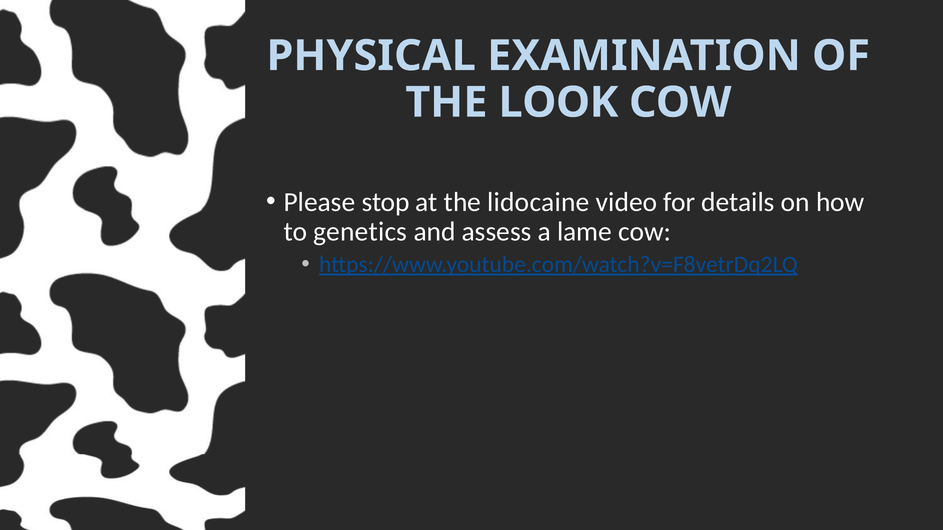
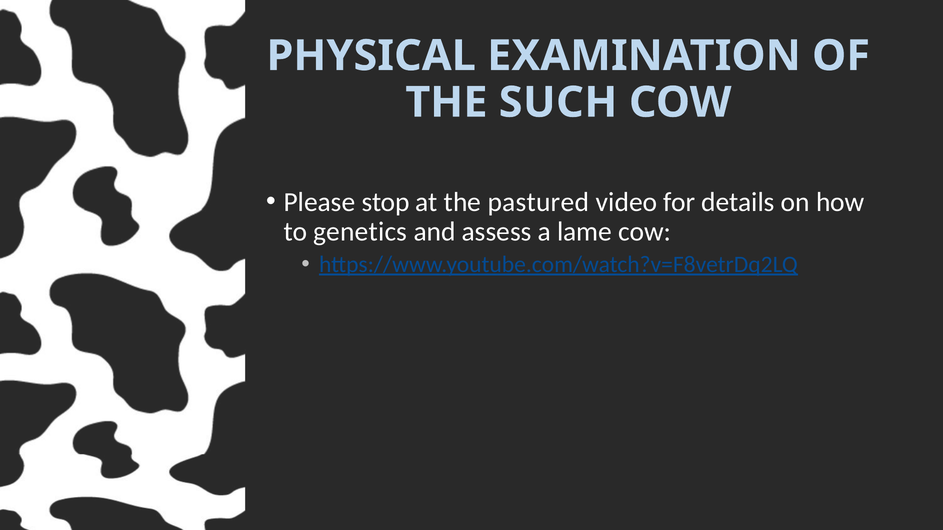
LOOK: LOOK -> SUCH (558, 103)
lidocaine: lidocaine -> pastured (538, 202)
